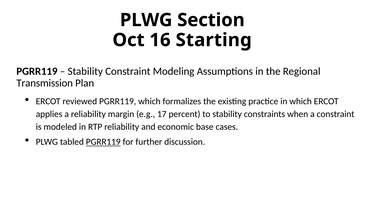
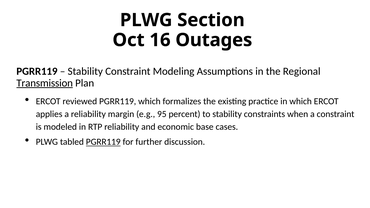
Starting: Starting -> Outages (214, 40)
Transmission underline: none -> present (45, 83)
17: 17 -> 95 (162, 114)
